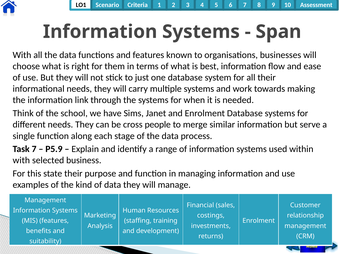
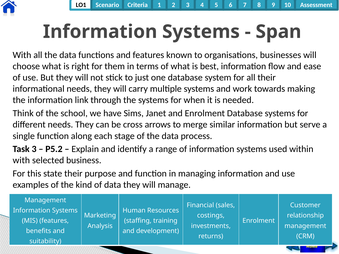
people: people -> arrows (158, 125)
Task 7: 7 -> 3 (34, 149)
P5.9: P5.9 -> P5.2 (54, 149)
